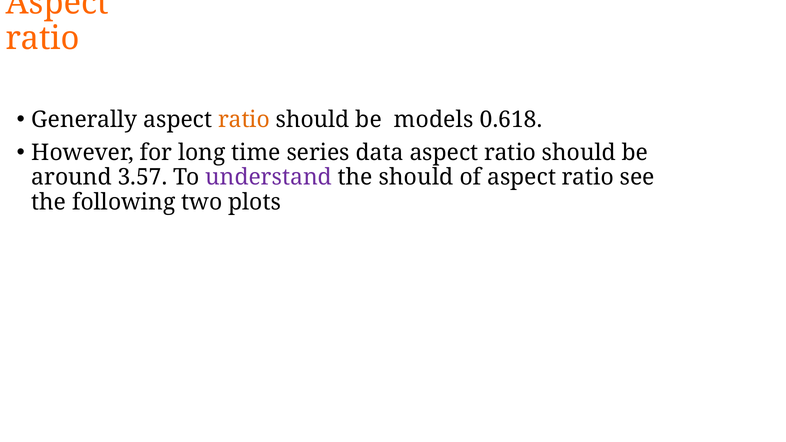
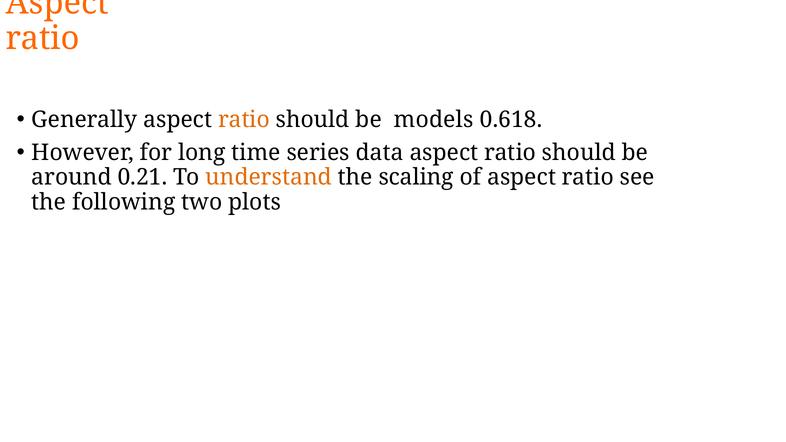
3.57: 3.57 -> 0.21 (143, 177)
understand colour: purple -> orange (269, 177)
the should: should -> scaling (416, 177)
